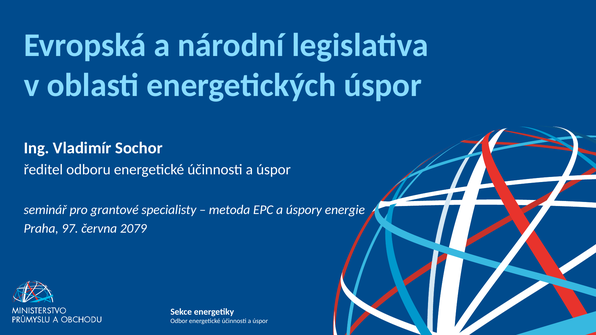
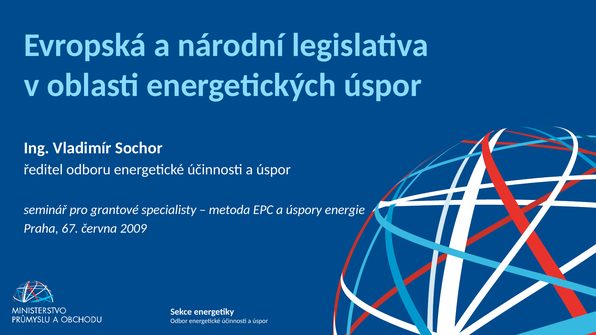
97: 97 -> 67 (70, 229)
2079: 2079 -> 2009 (133, 229)
